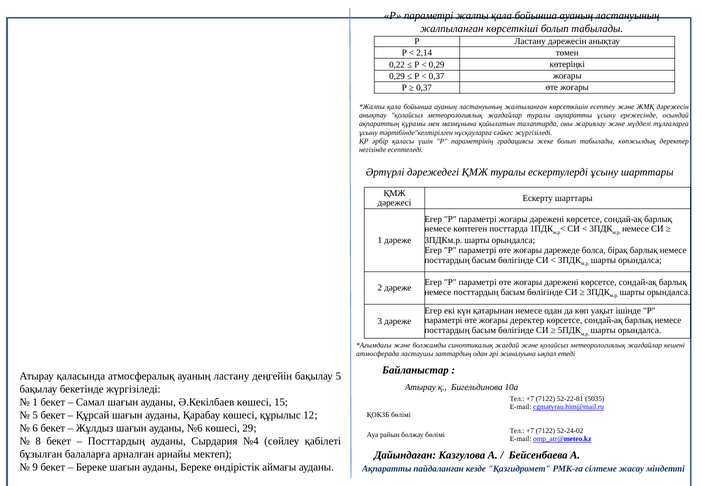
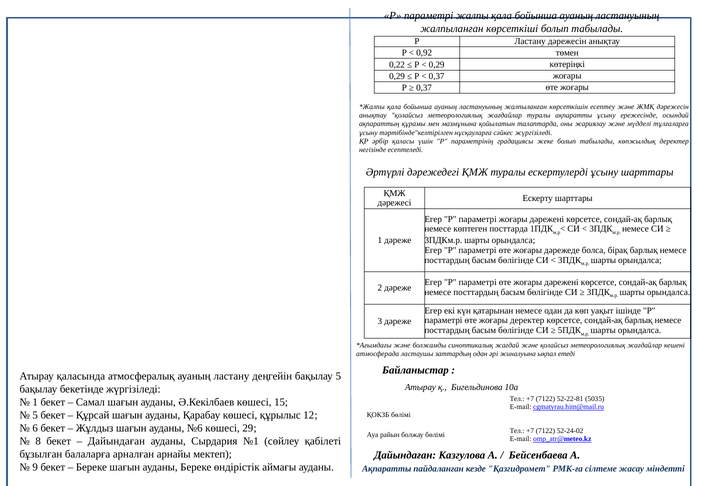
2,14: 2,14 -> 0,92 (424, 53)
Посттардың: Посттардың -> Дайындаған (116, 441)
№4: №4 -> №1 (251, 441)
